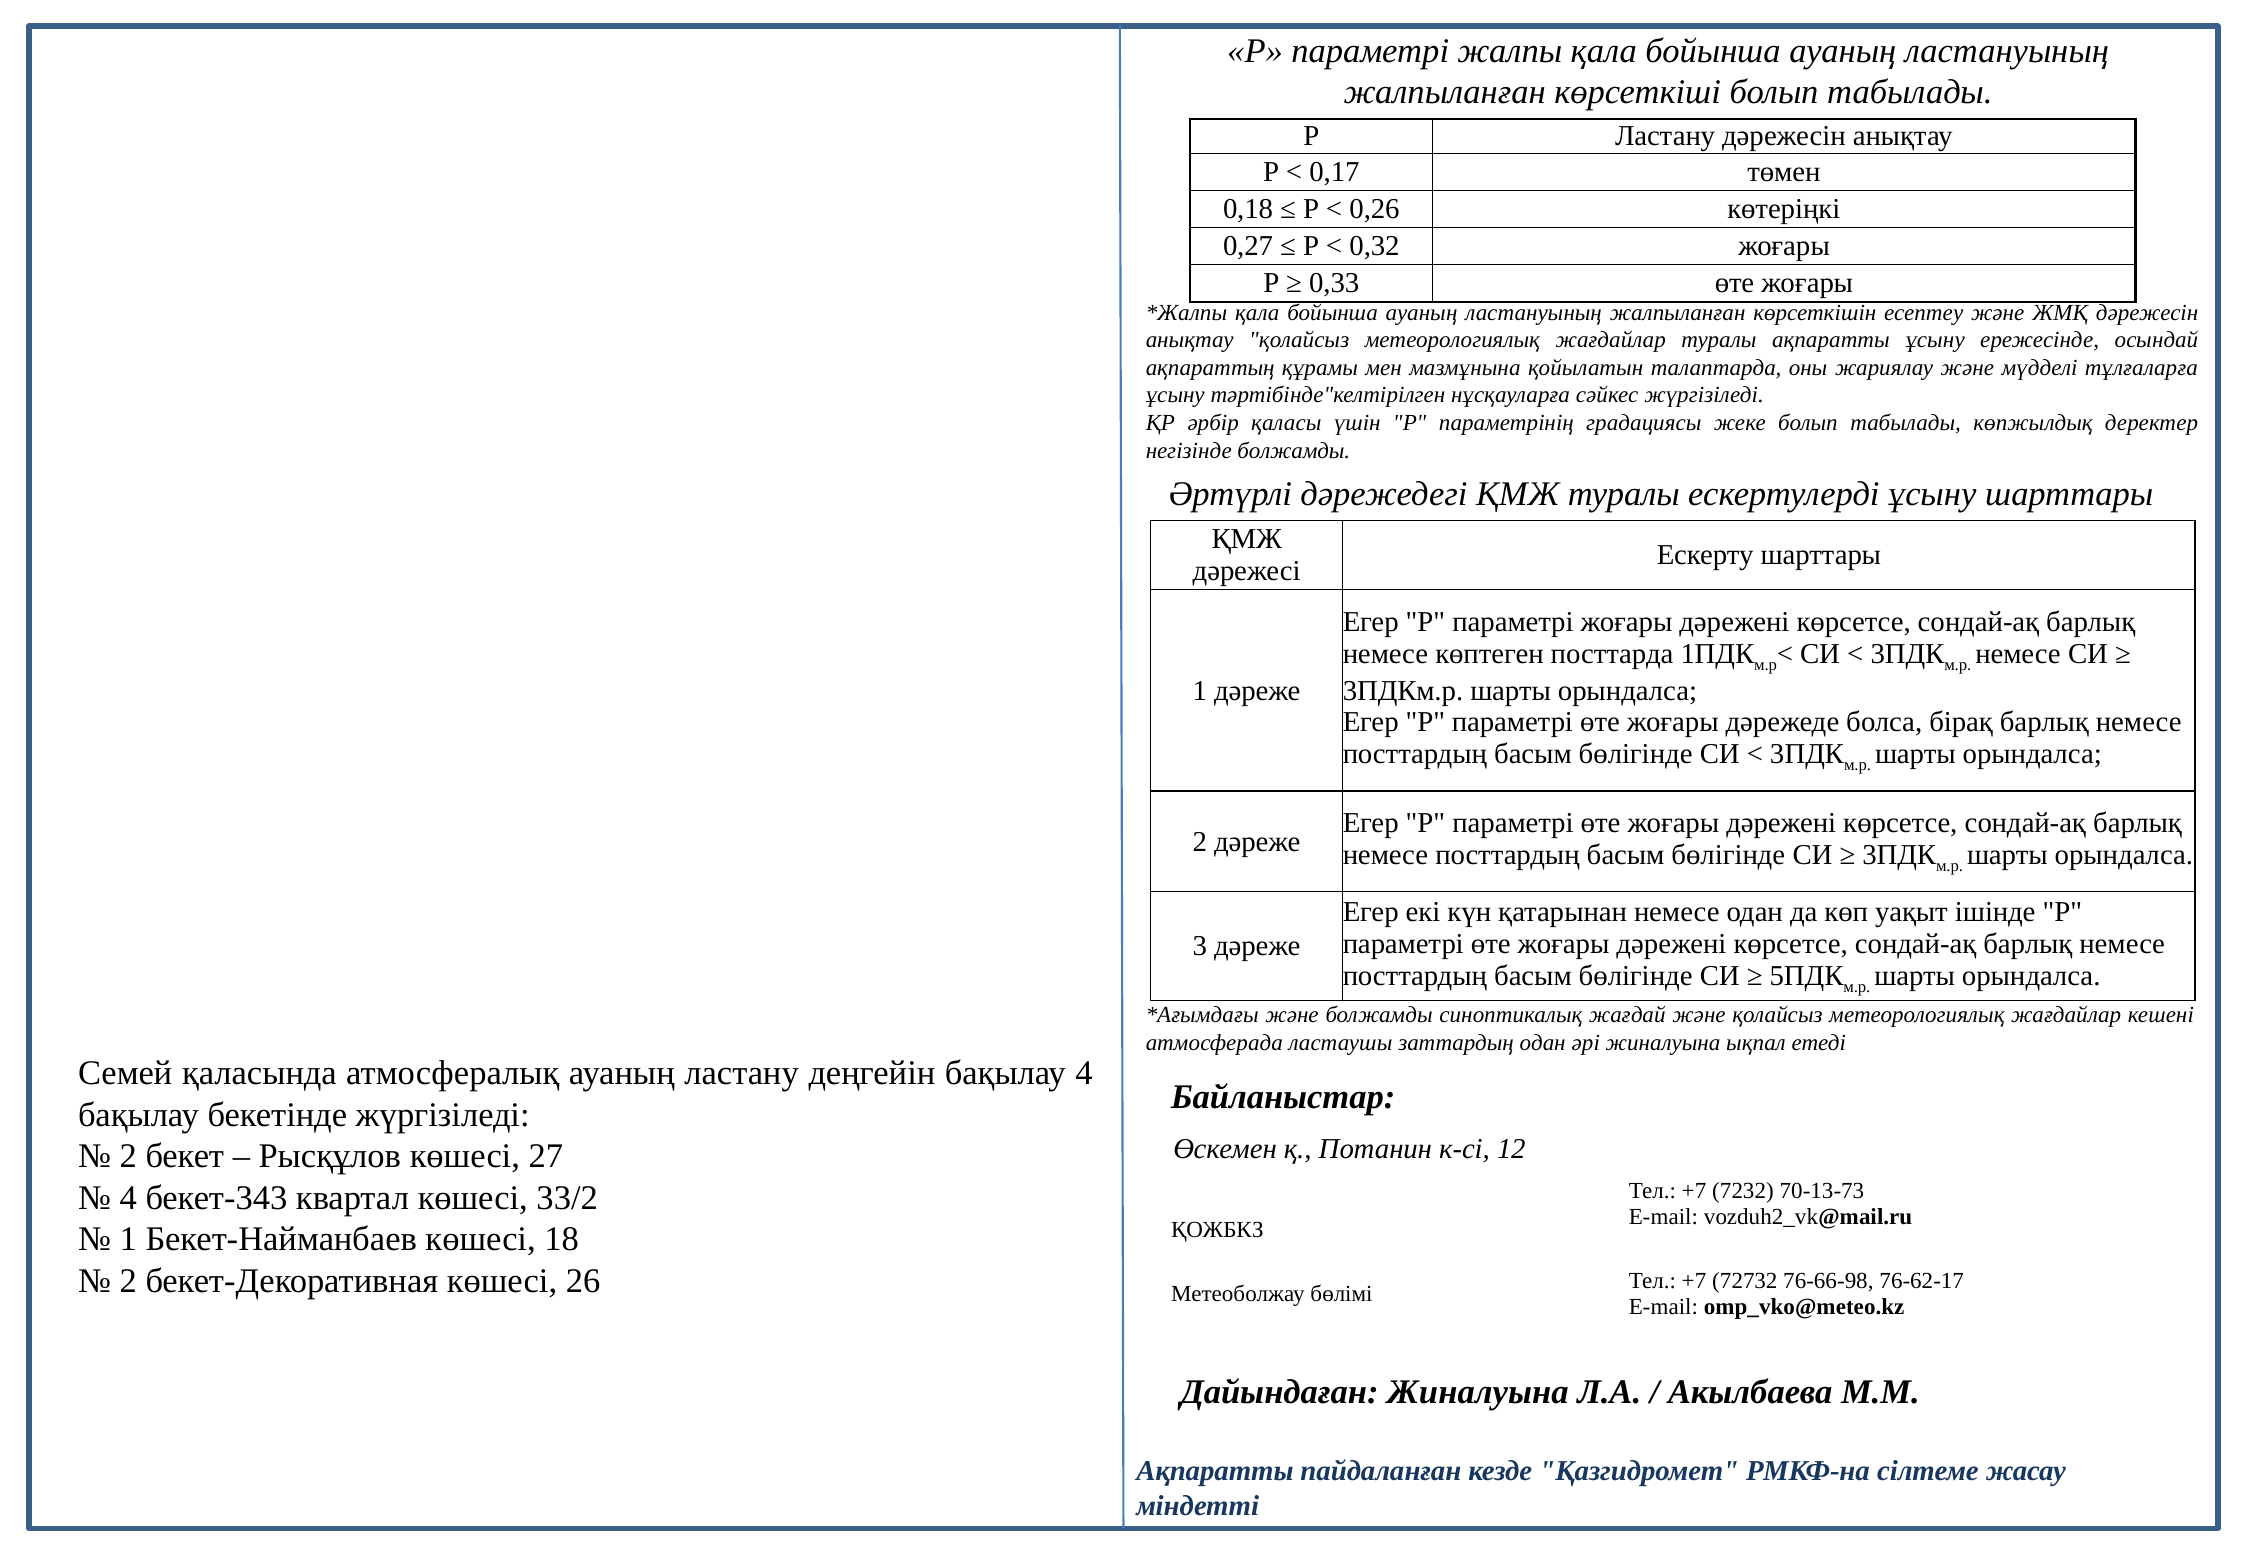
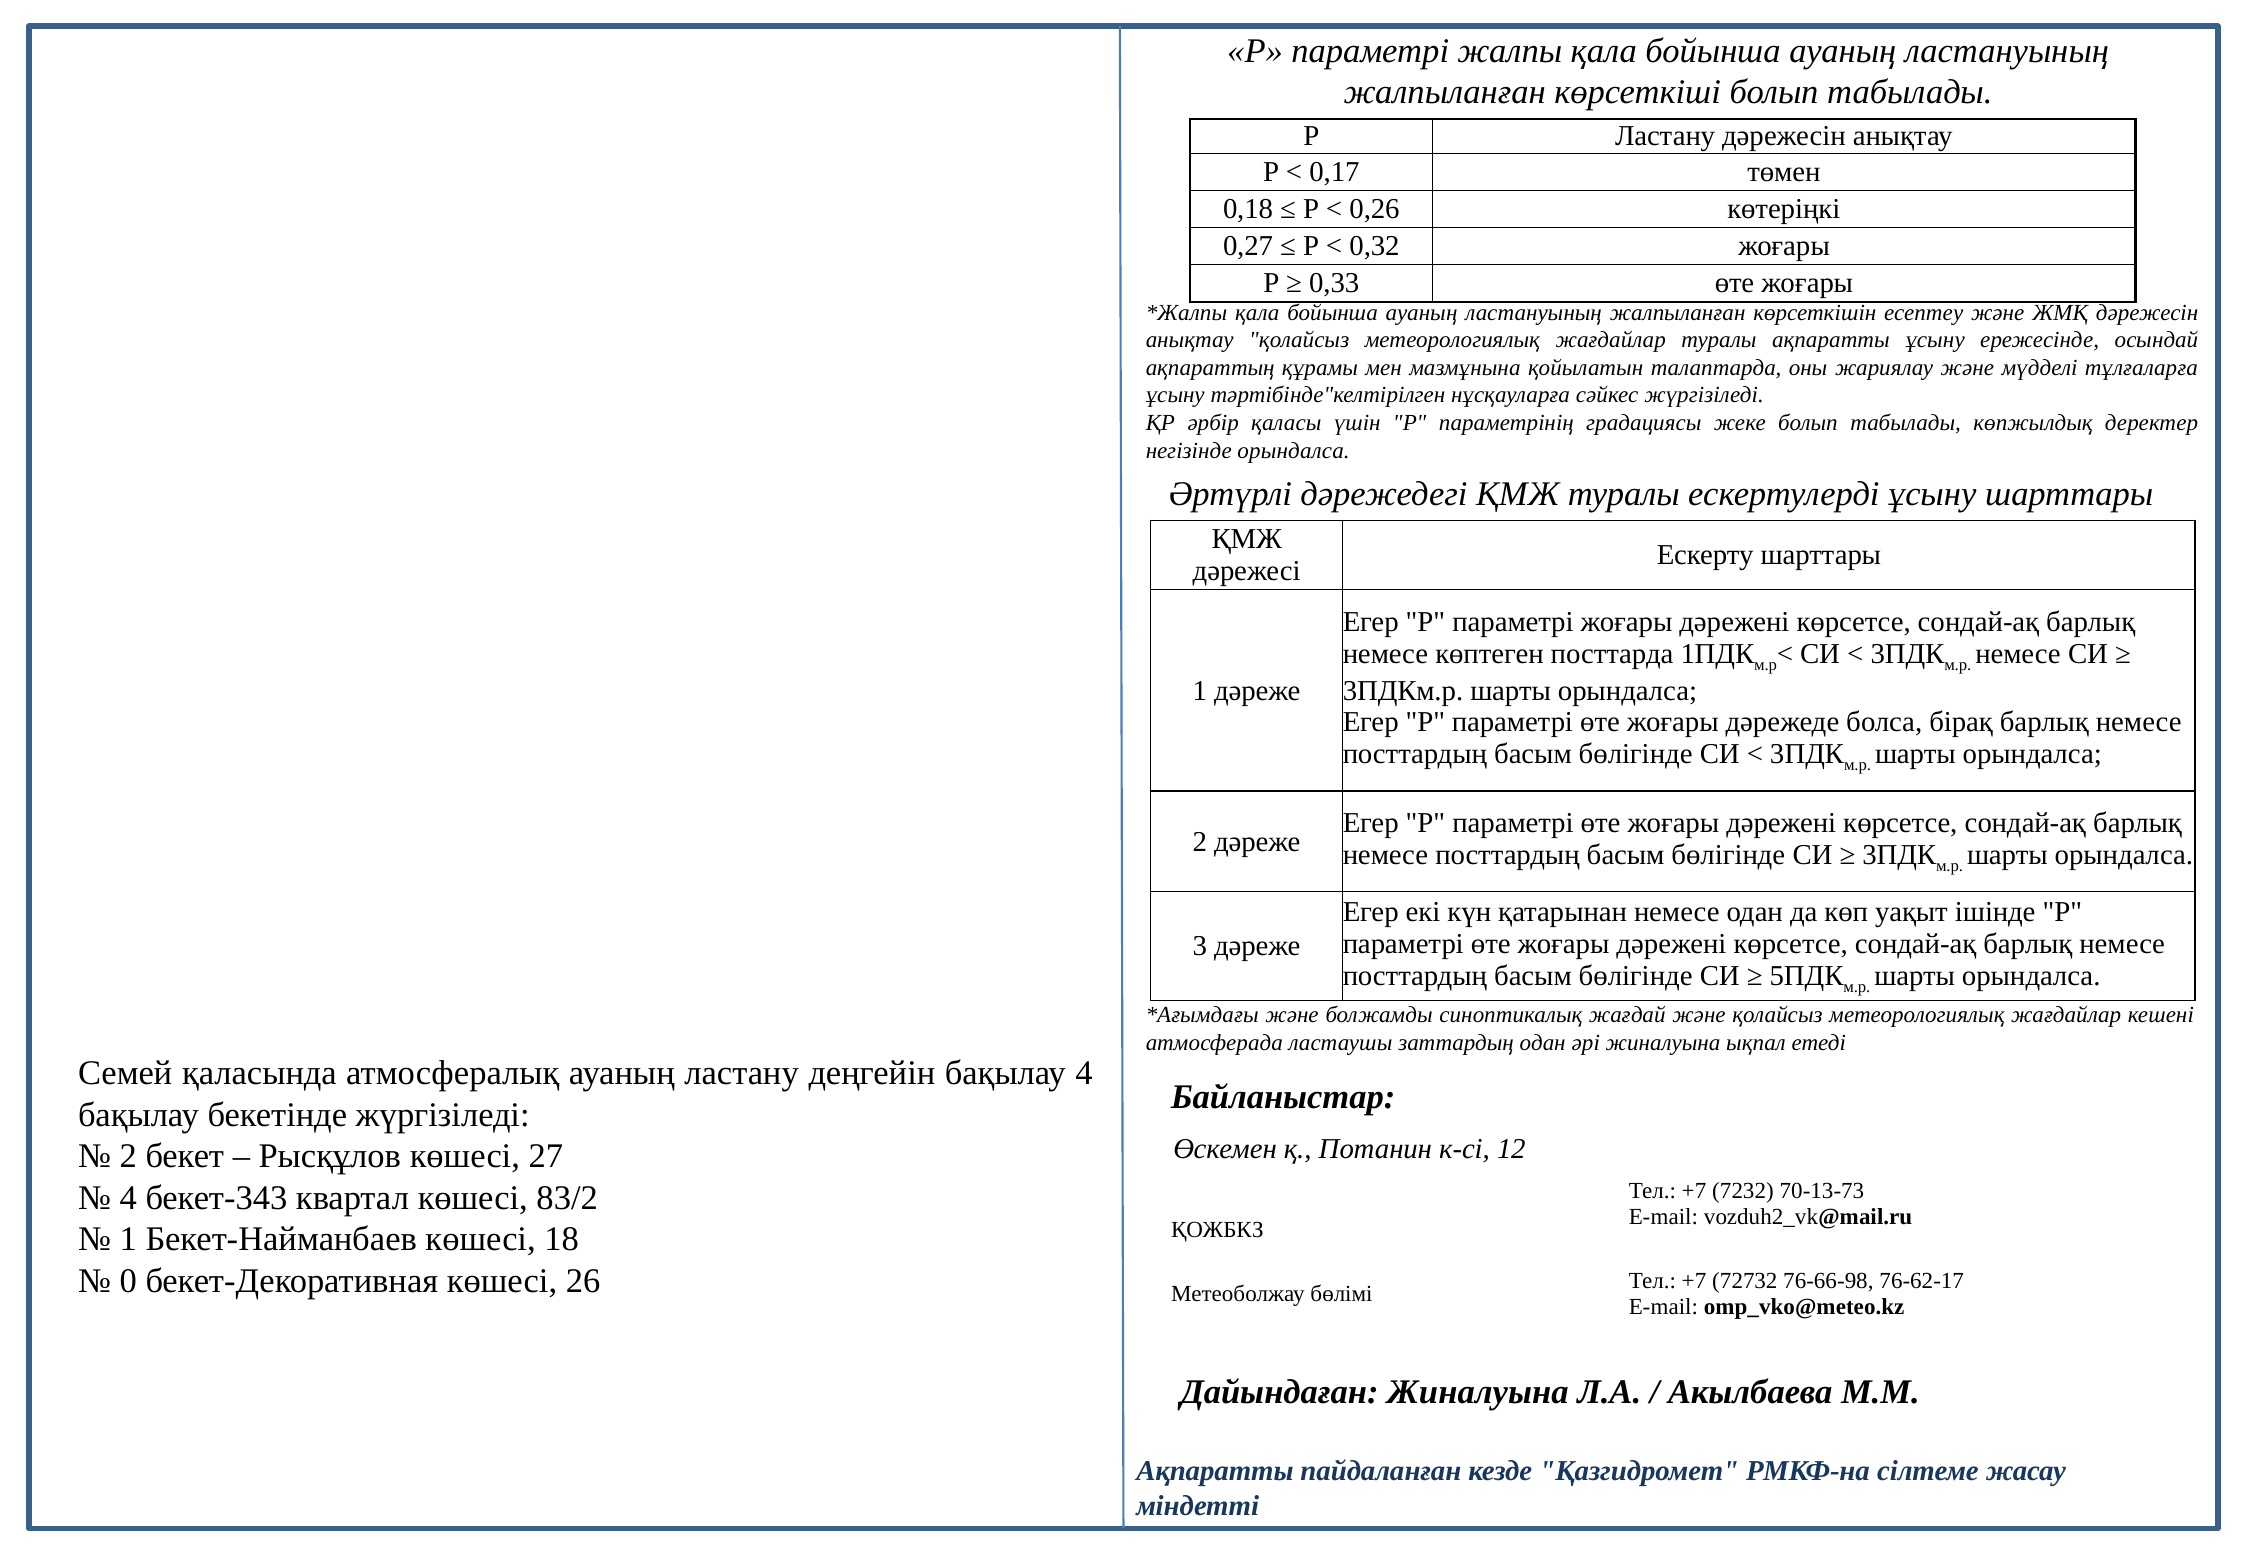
негізінде болжамды: болжамды -> орындалса (1294, 451)
33/2: 33/2 -> 83/2 (567, 1198)
2: 2 -> 0 (128, 1281)
